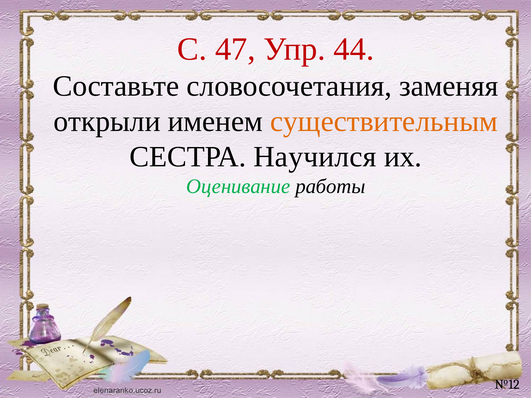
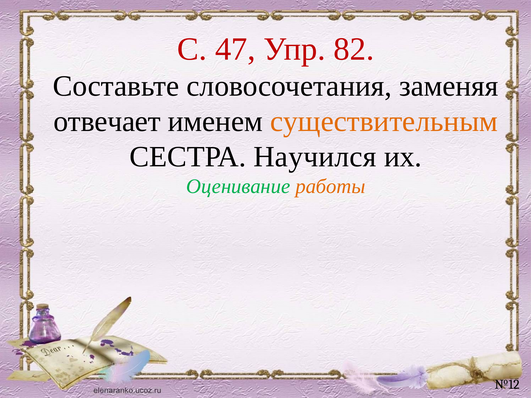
44: 44 -> 82 (354, 49)
открыли: открыли -> отвечает (107, 122)
работы colour: black -> orange (330, 186)
